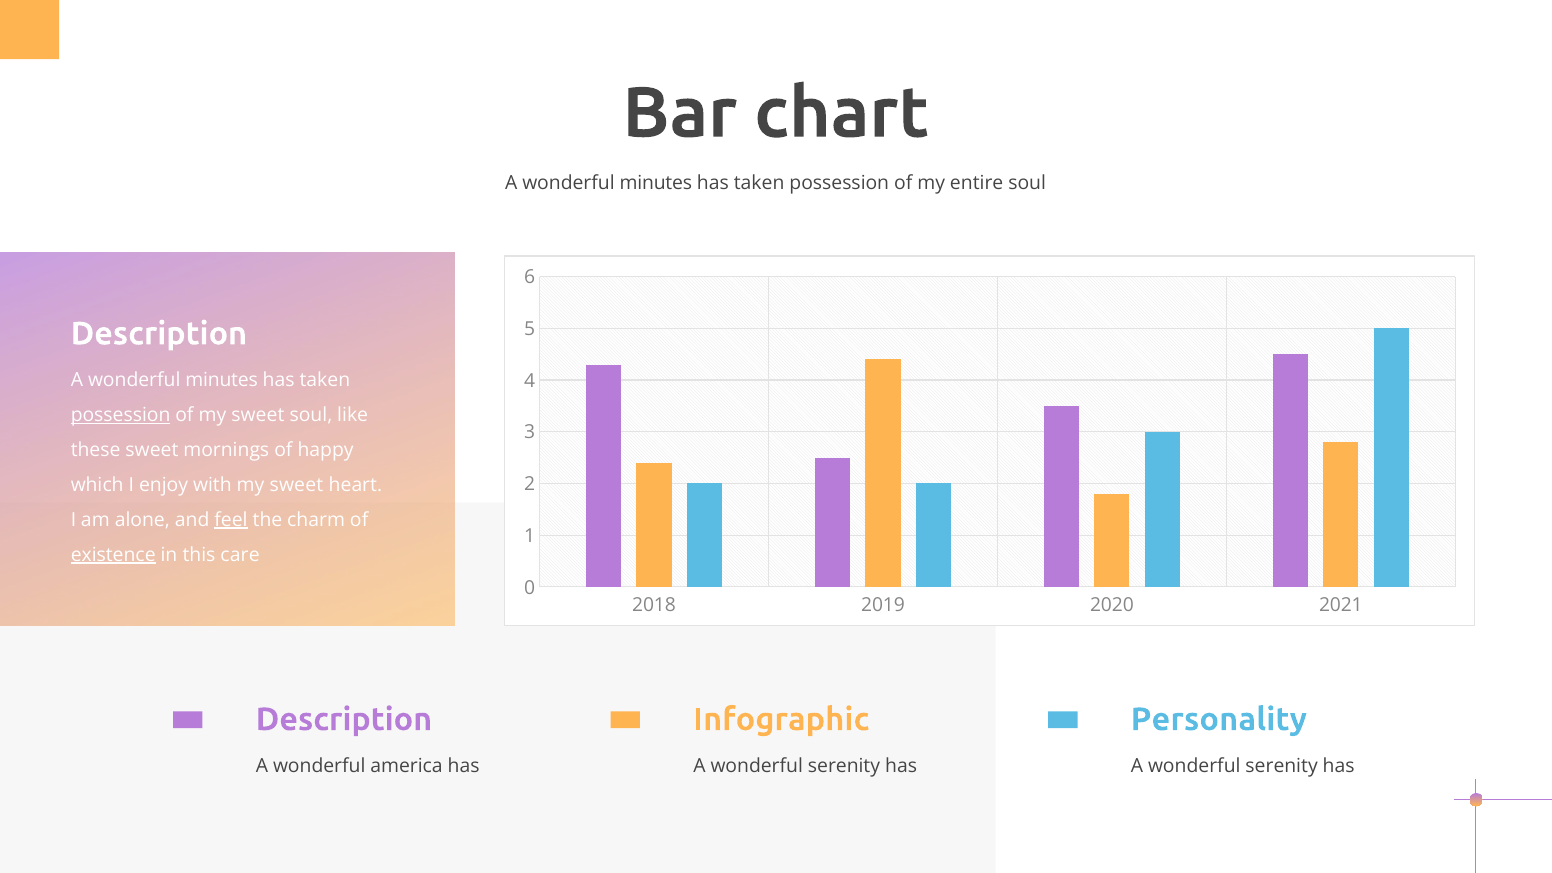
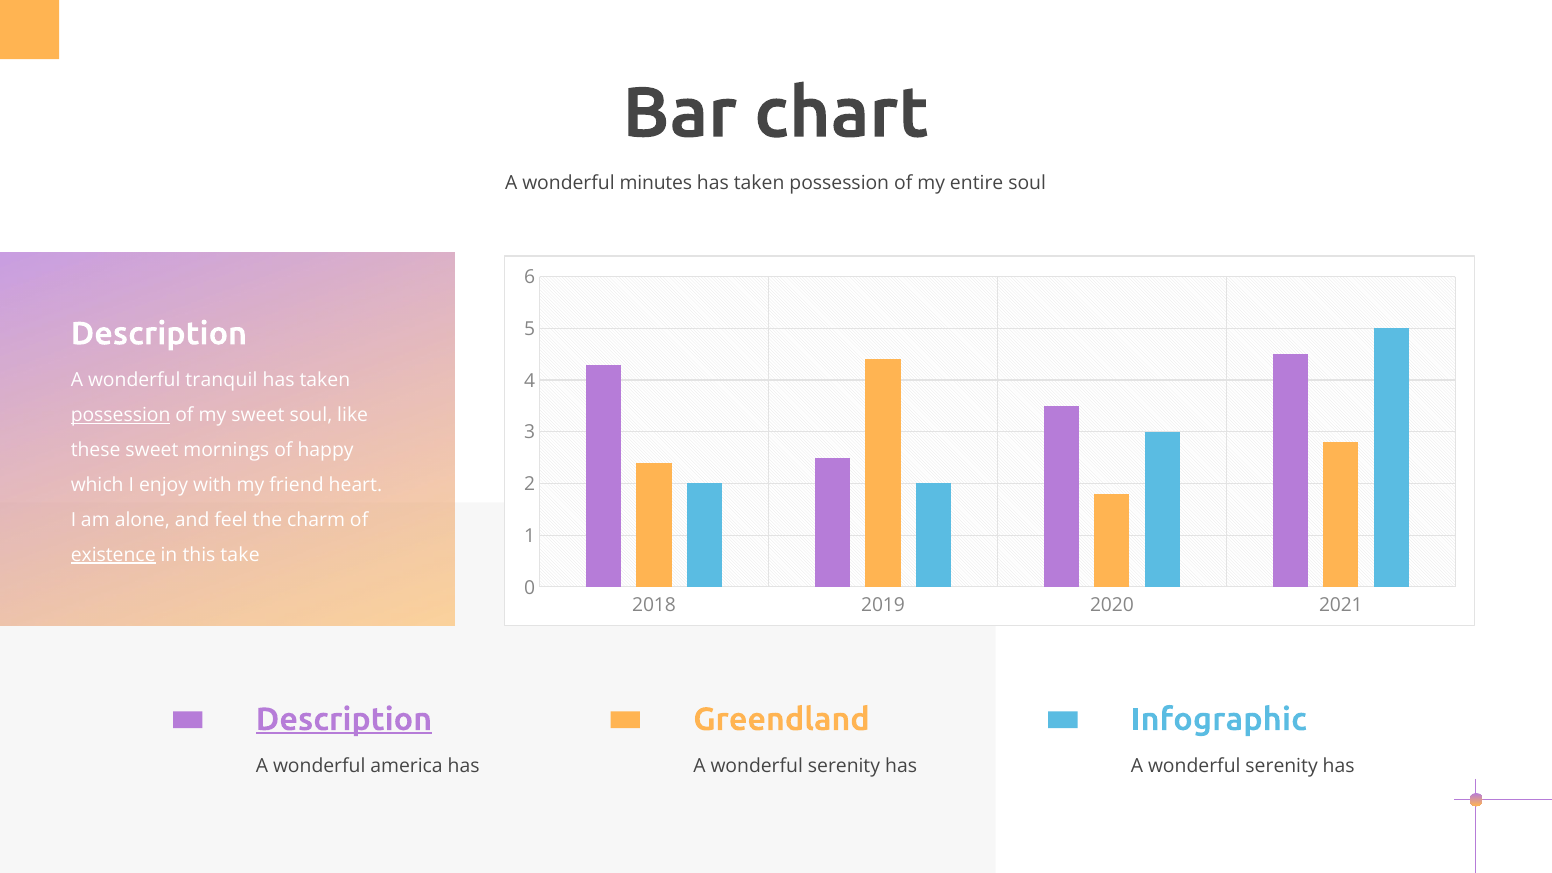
minutes: minutes -> tranquil (221, 380)
with my sweet: sweet -> friend (297, 485)
feel underline: present -> none (231, 520)
care: care -> take (240, 555)
Description underline: none -> present (344, 719)
Infographic: Infographic -> Greendland (781, 719)
Personality: Personality -> Infographic (1219, 719)
